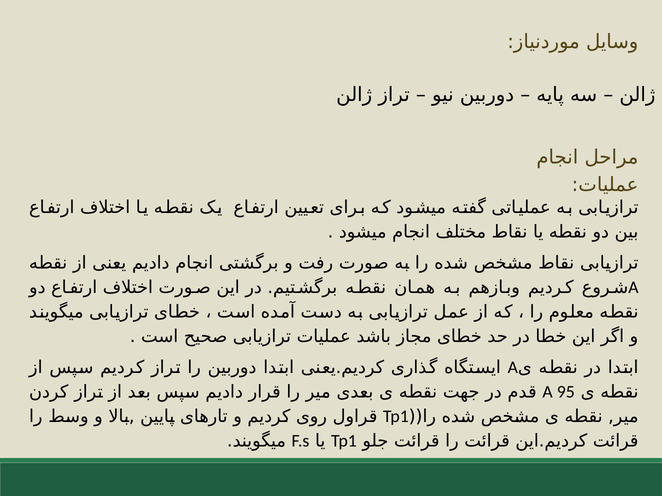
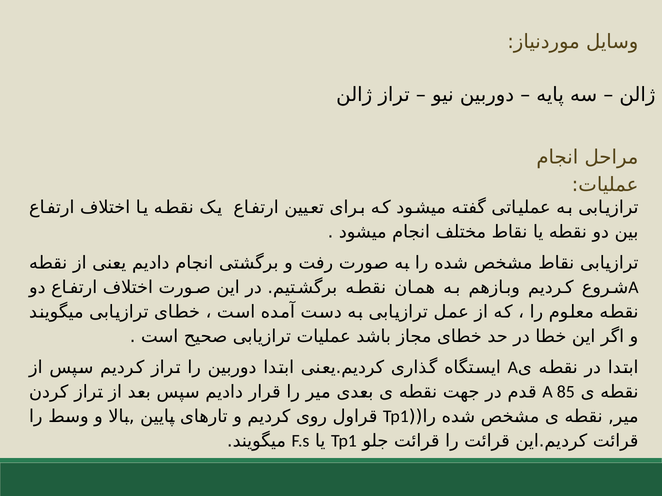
95: 95 -> 85 (566, 392)
